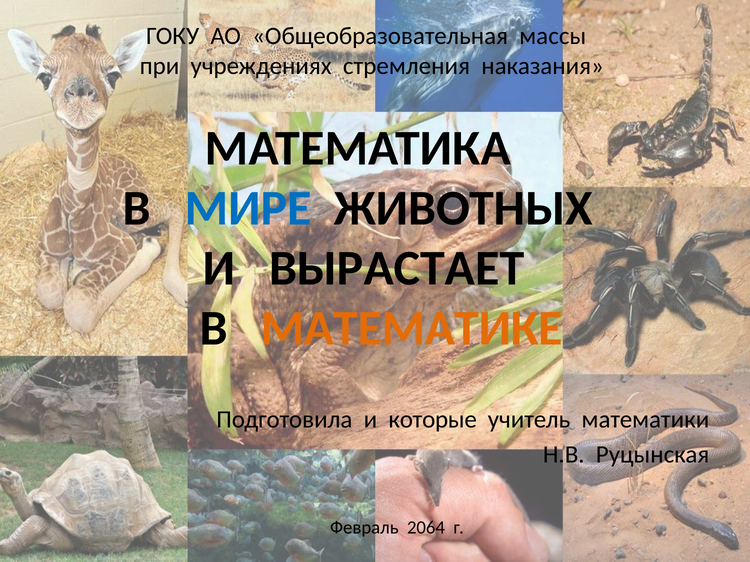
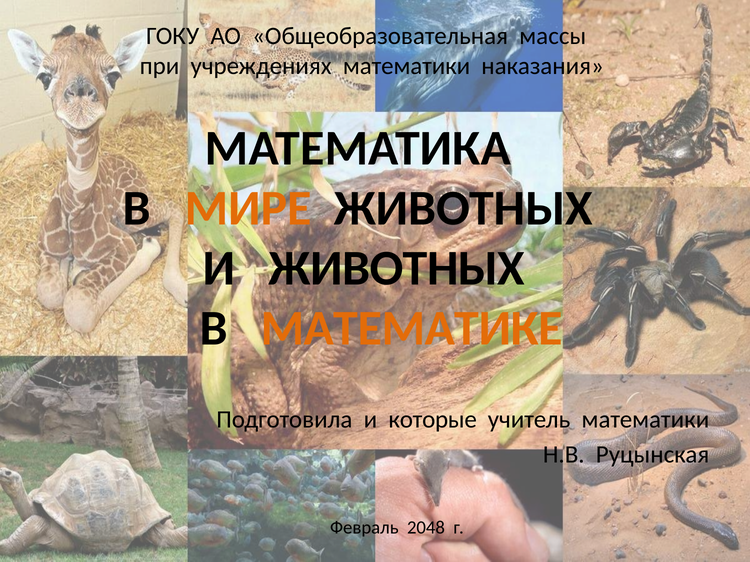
учреждениях стремления: стремления -> математики (407, 66)
МИРЕ colour: blue -> orange (248, 209)
И ВЫРАСТАЕТ: ВЫРАСТАЕТ -> ЖИВОТНЫХ (397, 269)
2064: 2064 -> 2048 (426, 528)
